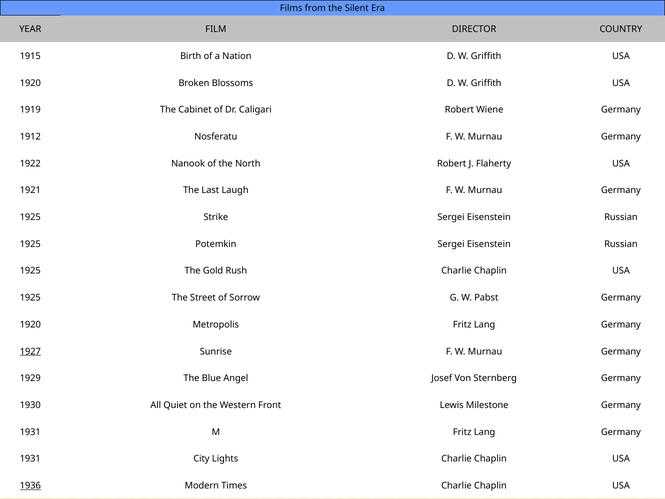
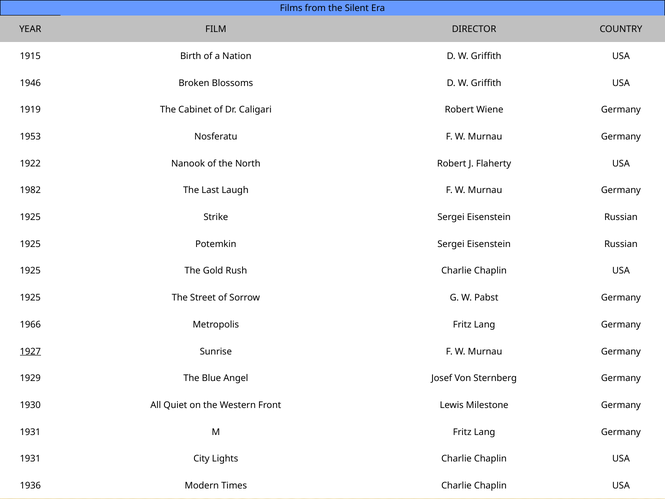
1920: 1920 -> 1946 (30, 83)
1912: 1912 -> 1953 (30, 137)
1921: 1921 -> 1982 (30, 190)
1920: 1920 -> 1966 (30, 324)
1936 underline: present -> none (30, 485)
